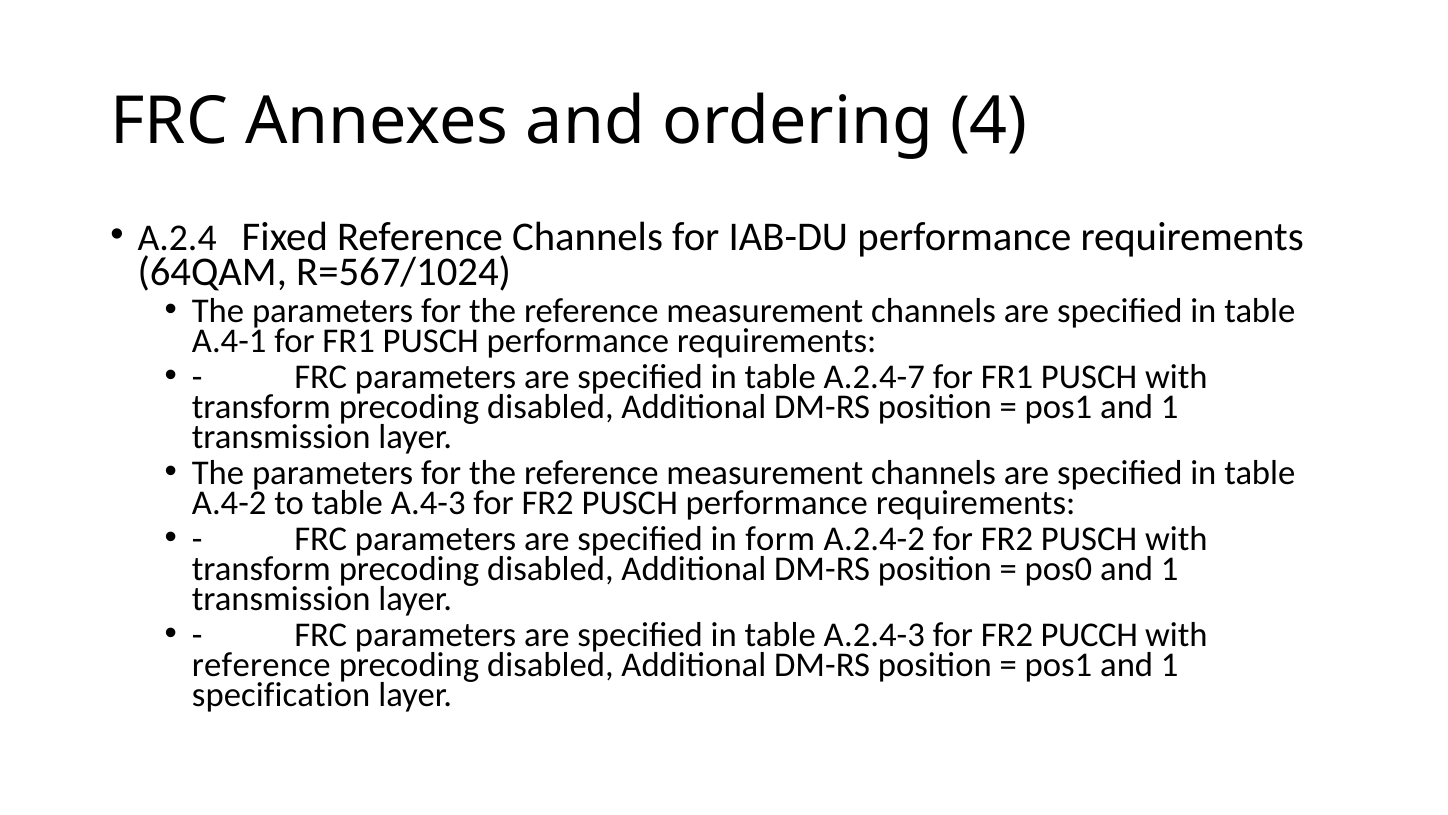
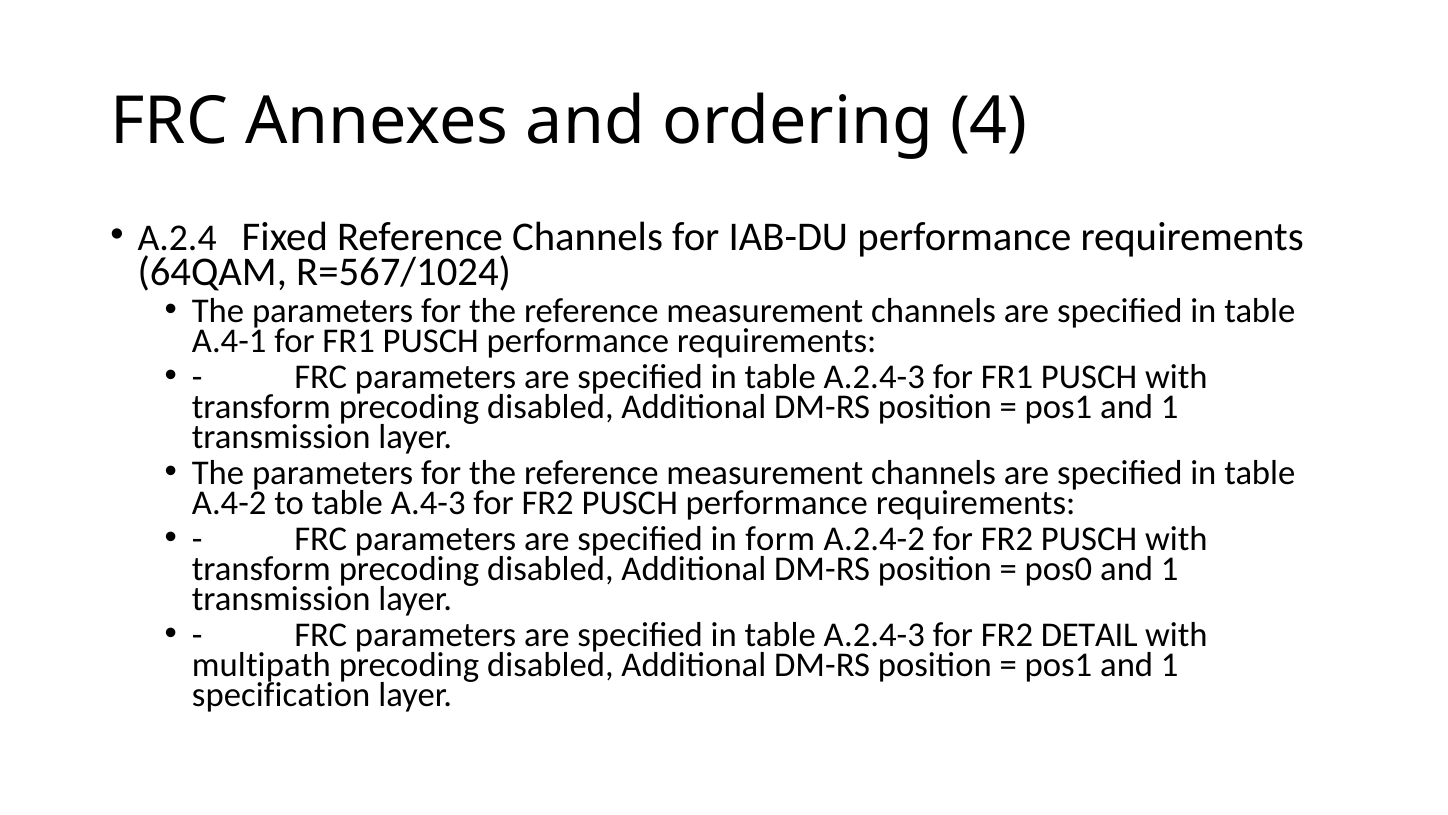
A.2.4-7: A.2.4-7 -> A.2.4-3 (874, 377)
PUCCH: PUCCH -> DETAIL (1089, 635)
reference: reference -> multipath (261, 665)
